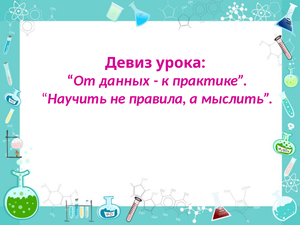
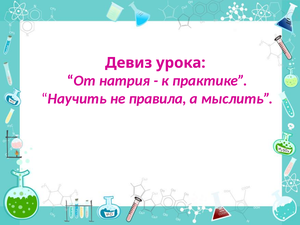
данных: данных -> натрия (125, 81)
